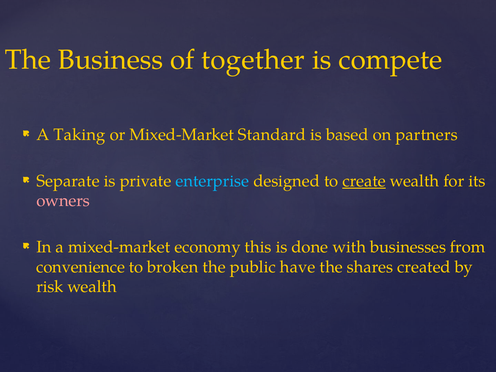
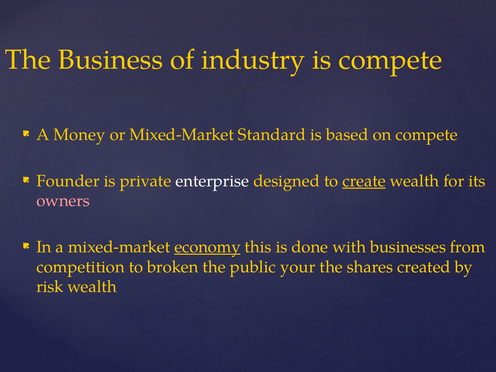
together: together -> industry (253, 60)
Taking: Taking -> Money (79, 135)
on partners: partners -> compete (427, 135)
Separate: Separate -> Founder (68, 181)
enterprise colour: light blue -> white (212, 181)
economy underline: none -> present (207, 247)
convenience: convenience -> competition (81, 267)
have: have -> your (298, 267)
